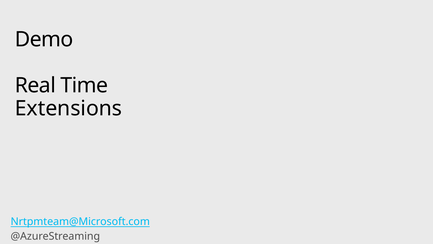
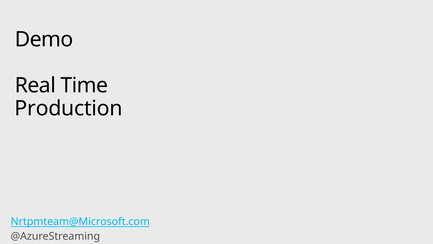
Extensions: Extensions -> Production (69, 108)
